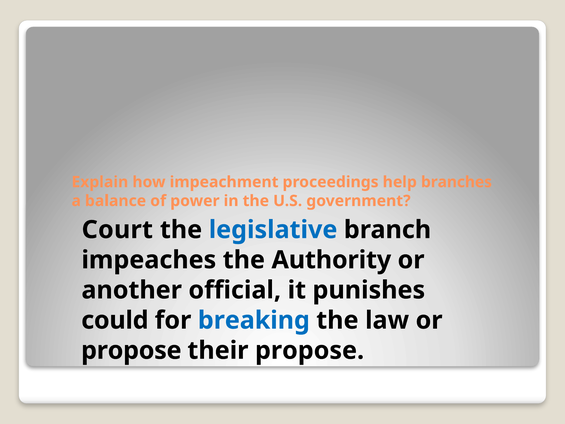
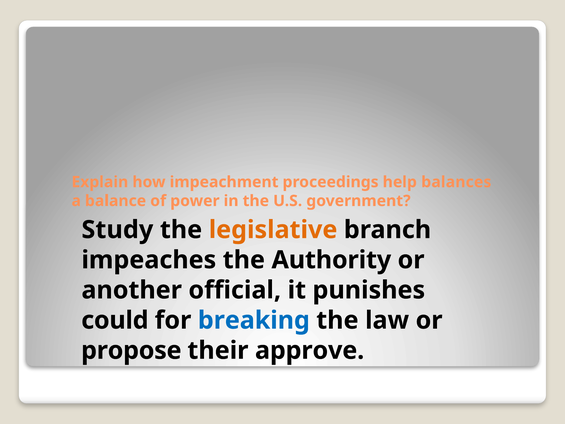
branches: branches -> balances (456, 182)
Court: Court -> Study (117, 230)
legislative colour: blue -> orange (273, 230)
their propose: propose -> approve (310, 350)
